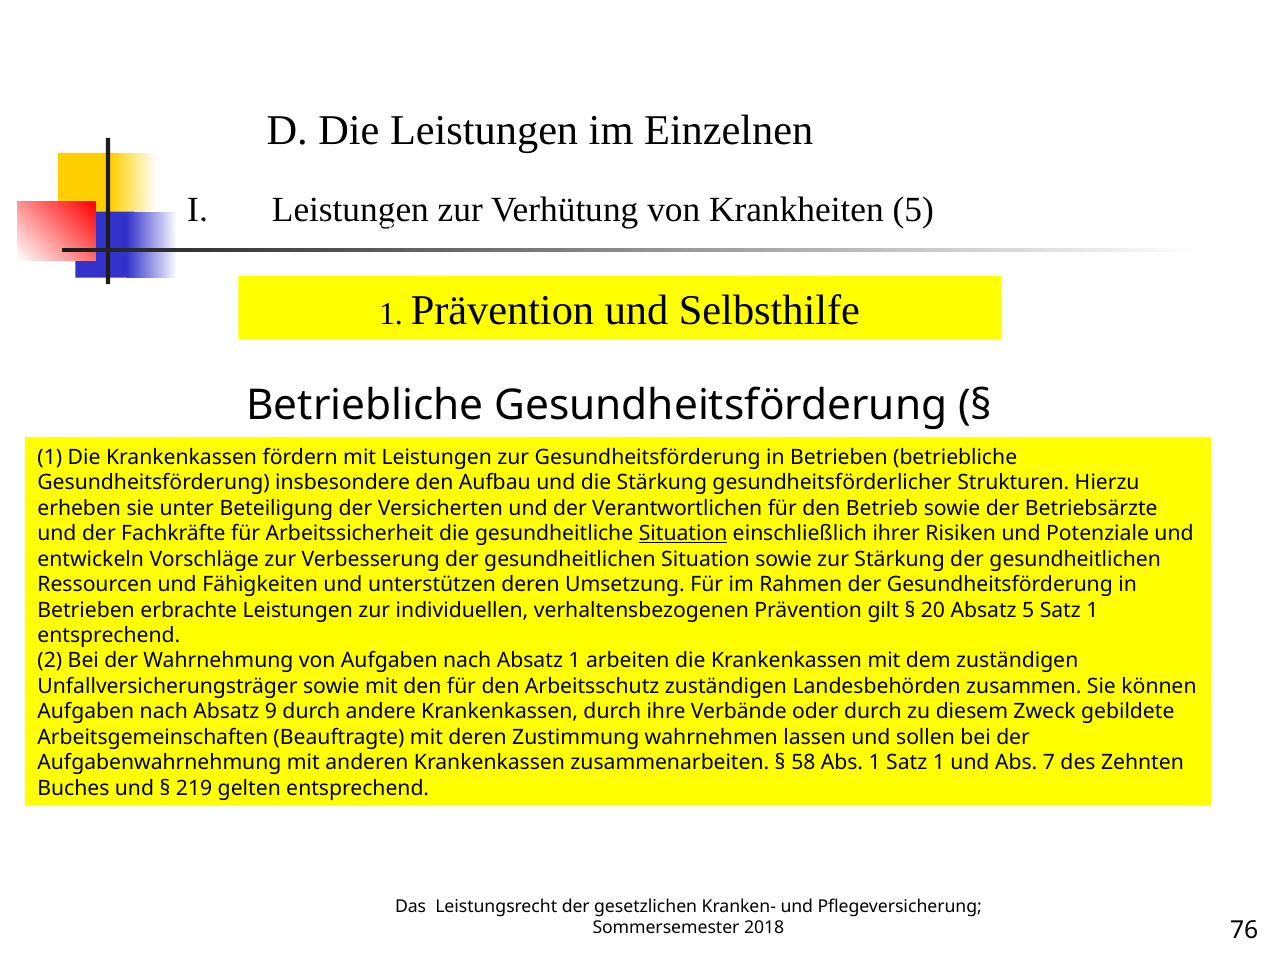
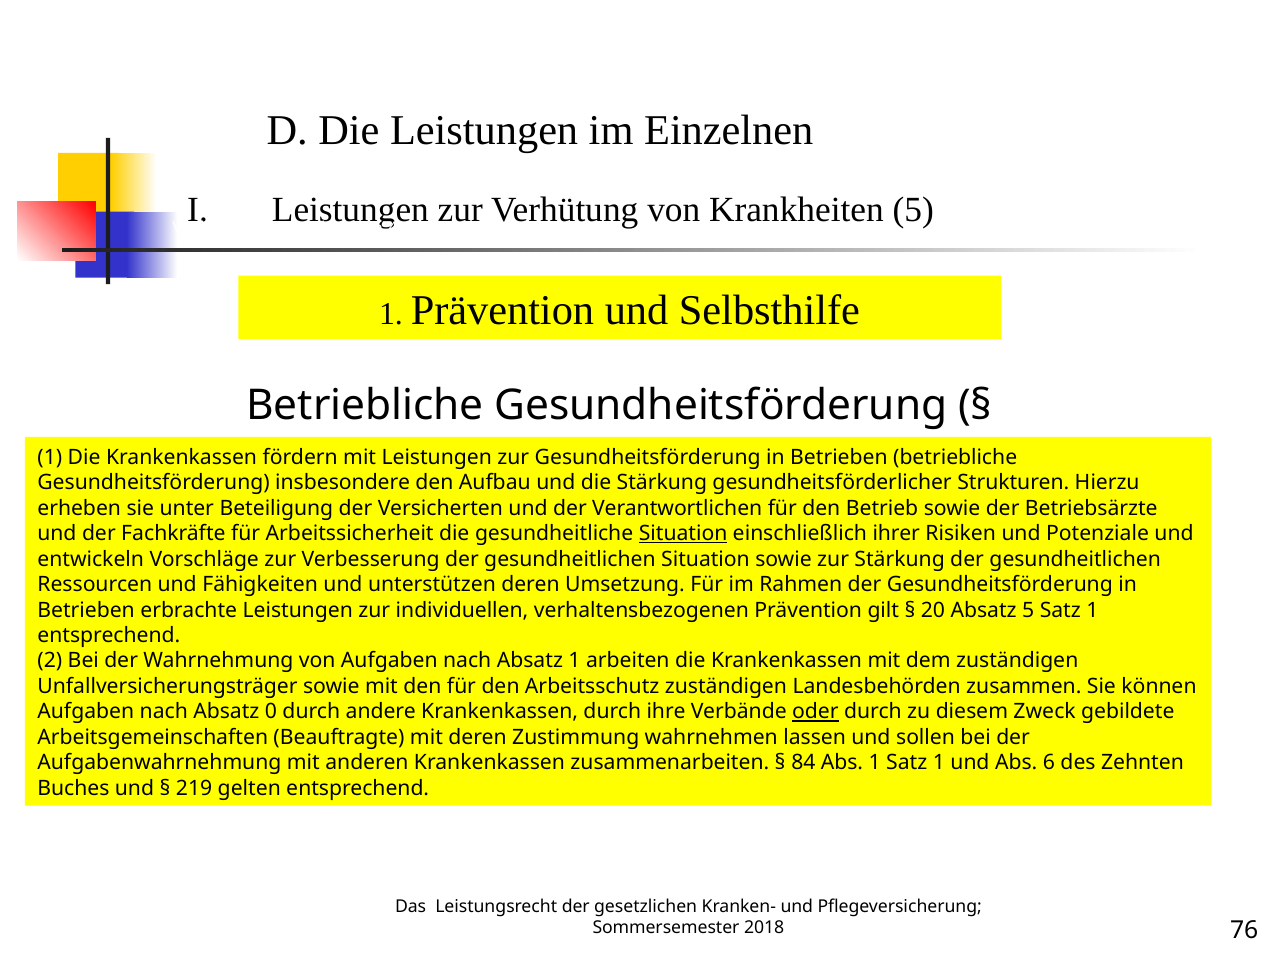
9: 9 -> 0 (271, 711)
oder underline: none -> present (815, 711)
58: 58 -> 84 (803, 762)
7: 7 -> 6 (1049, 762)
